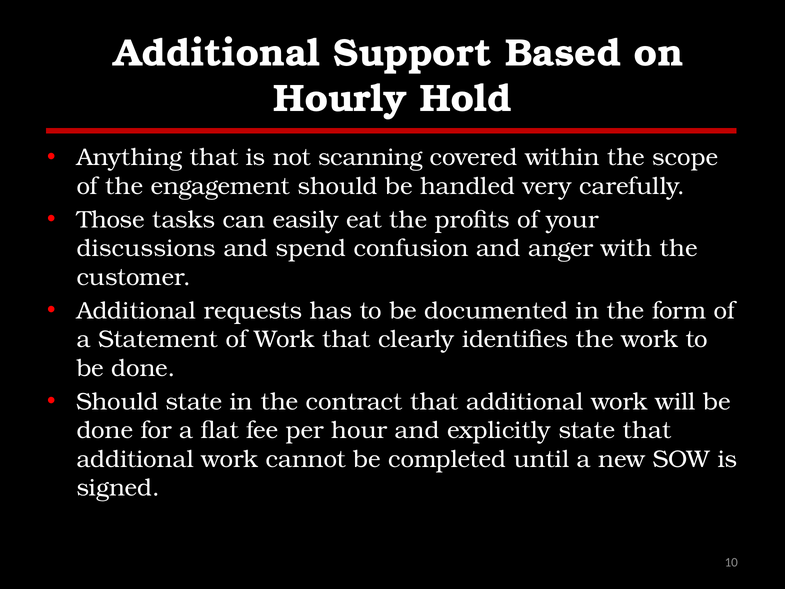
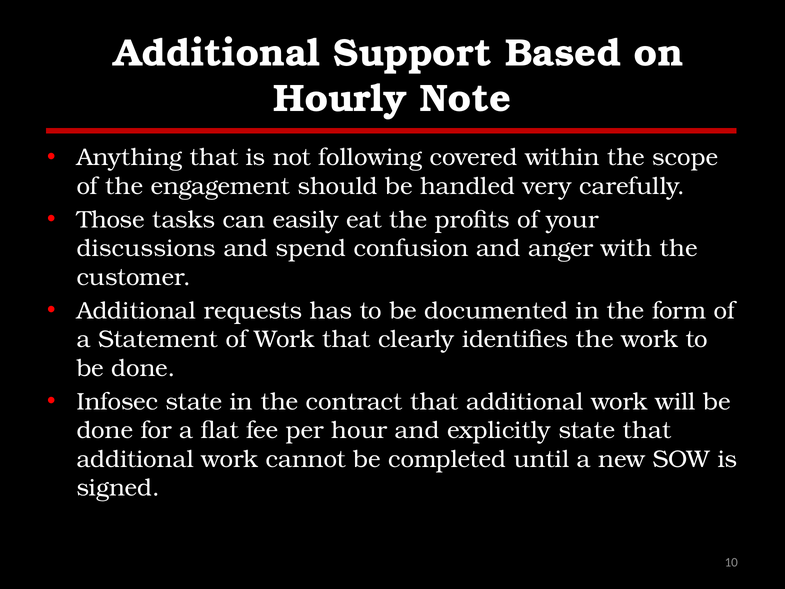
Hold: Hold -> Note (466, 99)
scanning: scanning -> following (370, 157)
Should: Should -> Infosec (117, 402)
